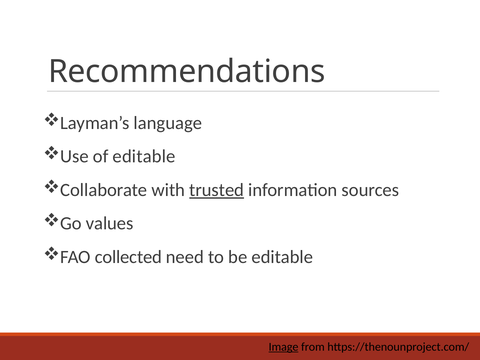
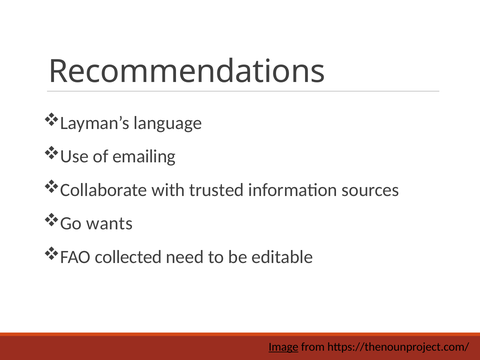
of editable: editable -> emailing (144, 156)
trusted underline: present -> none (217, 190)
values: values -> wants (109, 224)
